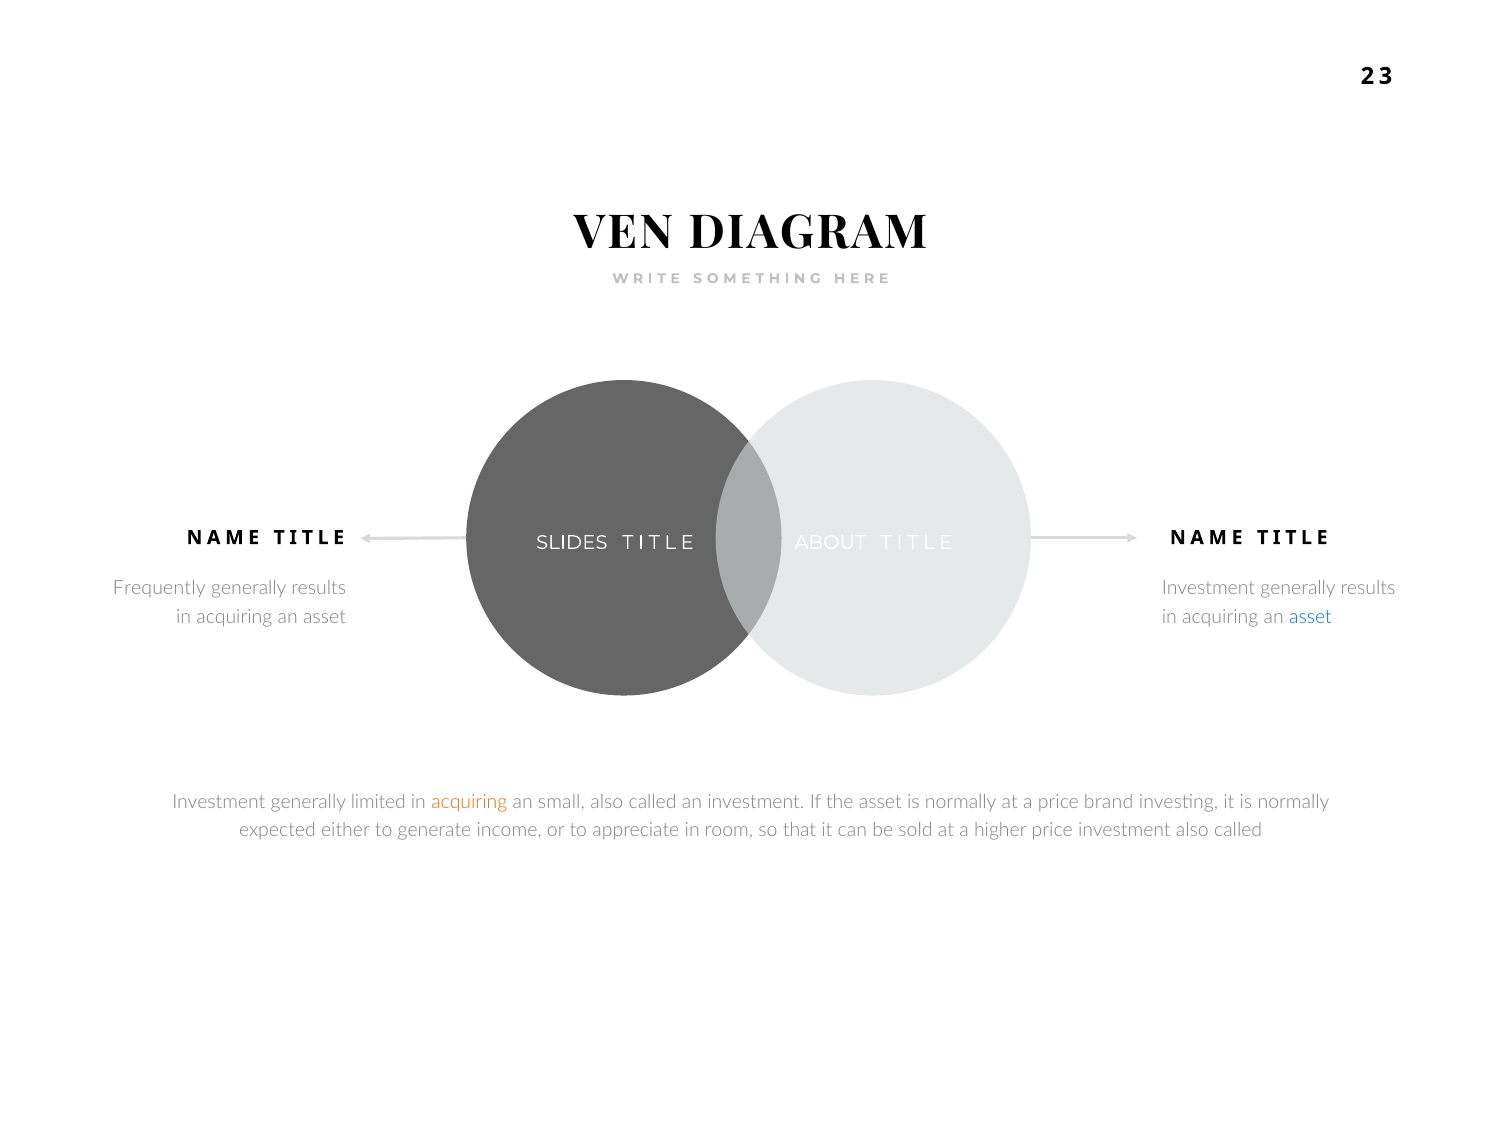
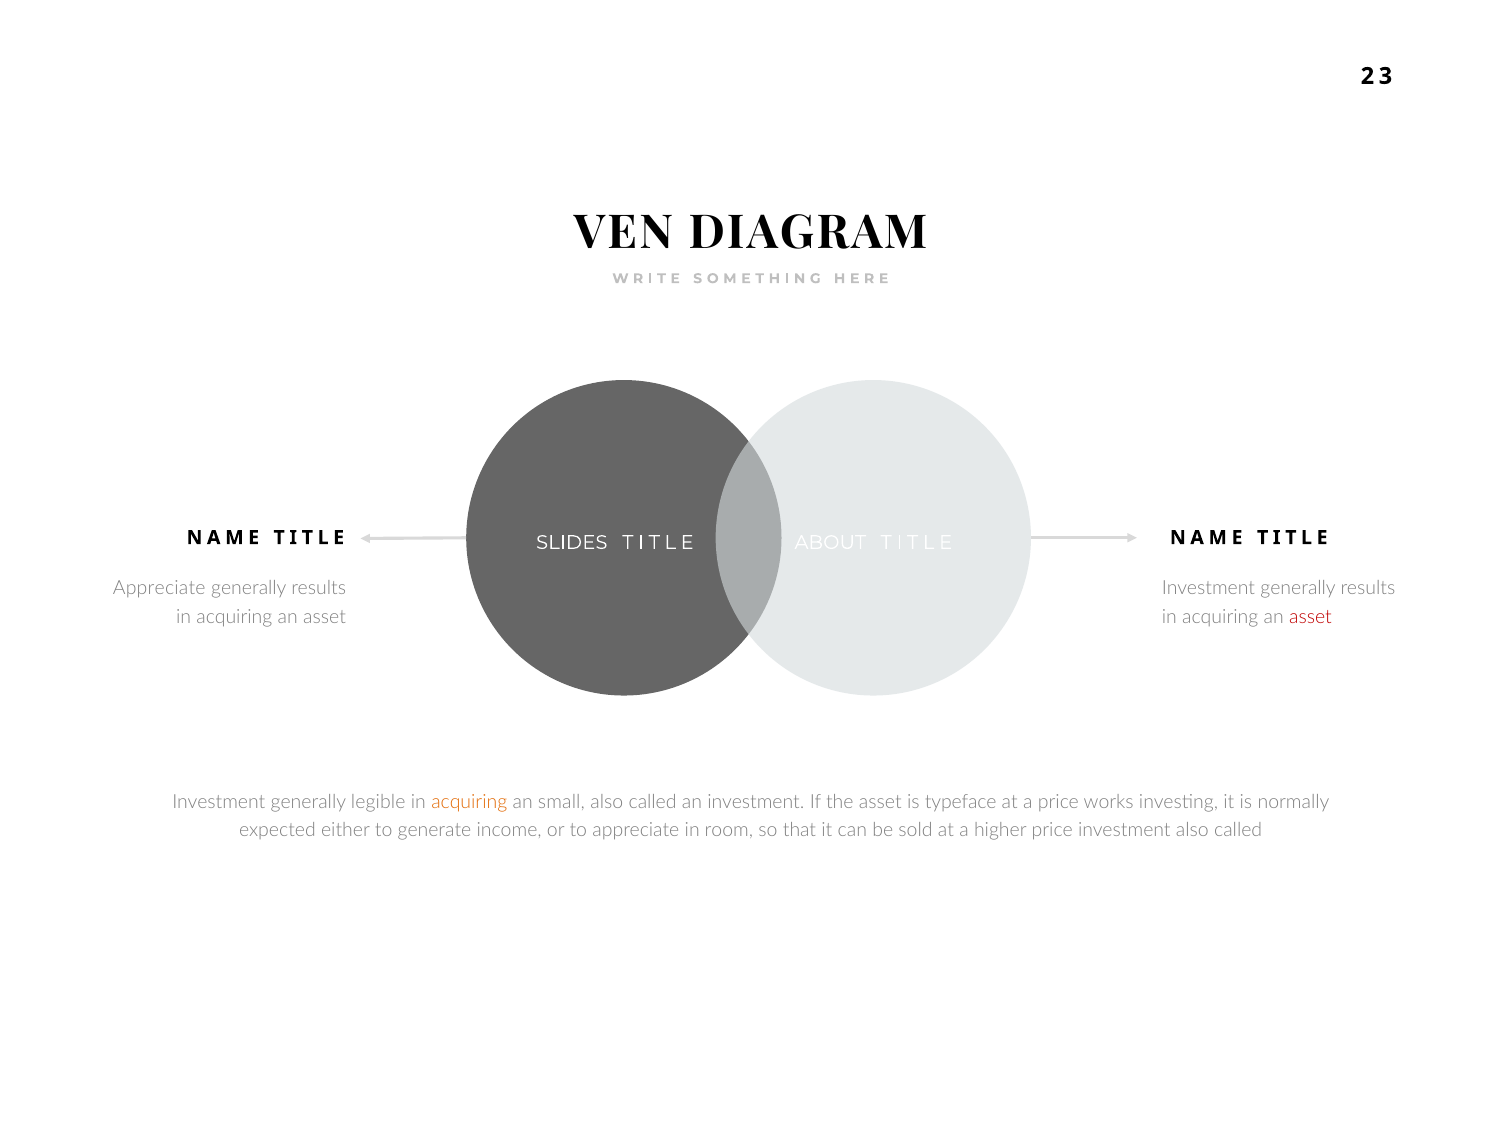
Frequently: Frequently -> Appreciate (159, 588)
asset colour: blue -> red (1310, 617)
limited: limited -> legible (378, 801)
asset is normally: normally -> typeface (961, 801)
brand: brand -> works (1109, 801)
